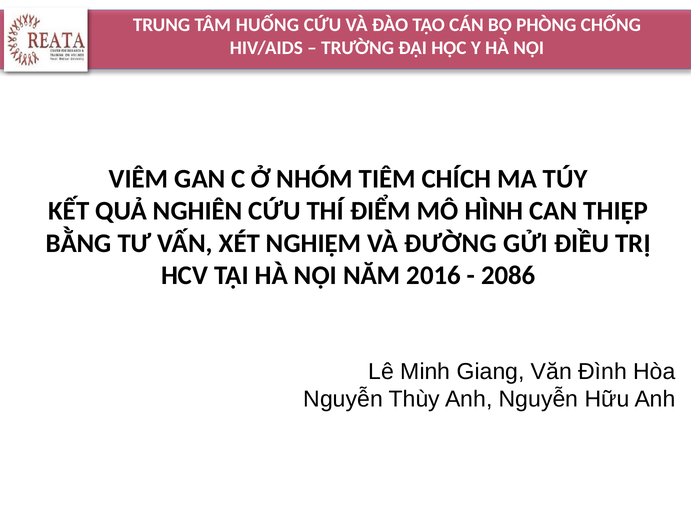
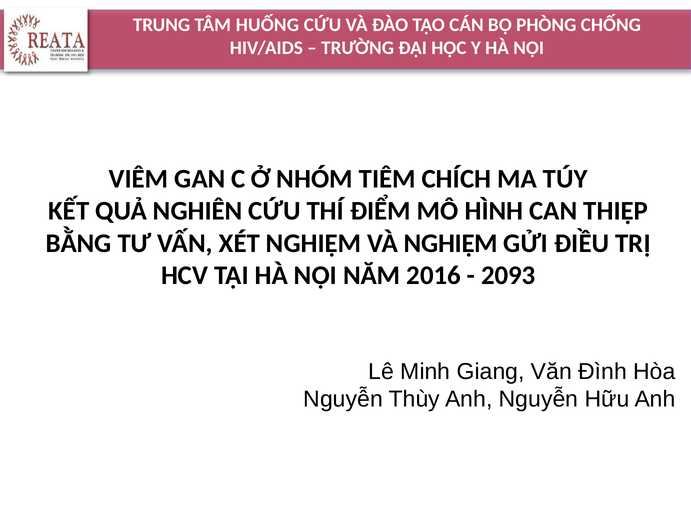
VÀ ĐƯỜNG: ĐƯỜNG -> NGHIỆM (451, 243)
2086: 2086 -> 2093 (508, 276)
